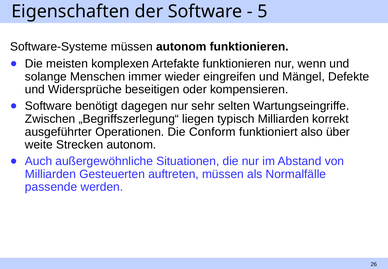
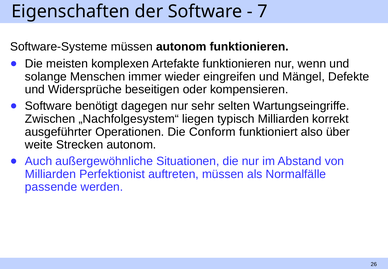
5: 5 -> 7 (262, 11)
„Begriffszerlegung“: „Begriffszerlegung“ -> „Nachfolgesystem“ (129, 119)
Gesteuerten: Gesteuerten -> Perfektionist (112, 174)
